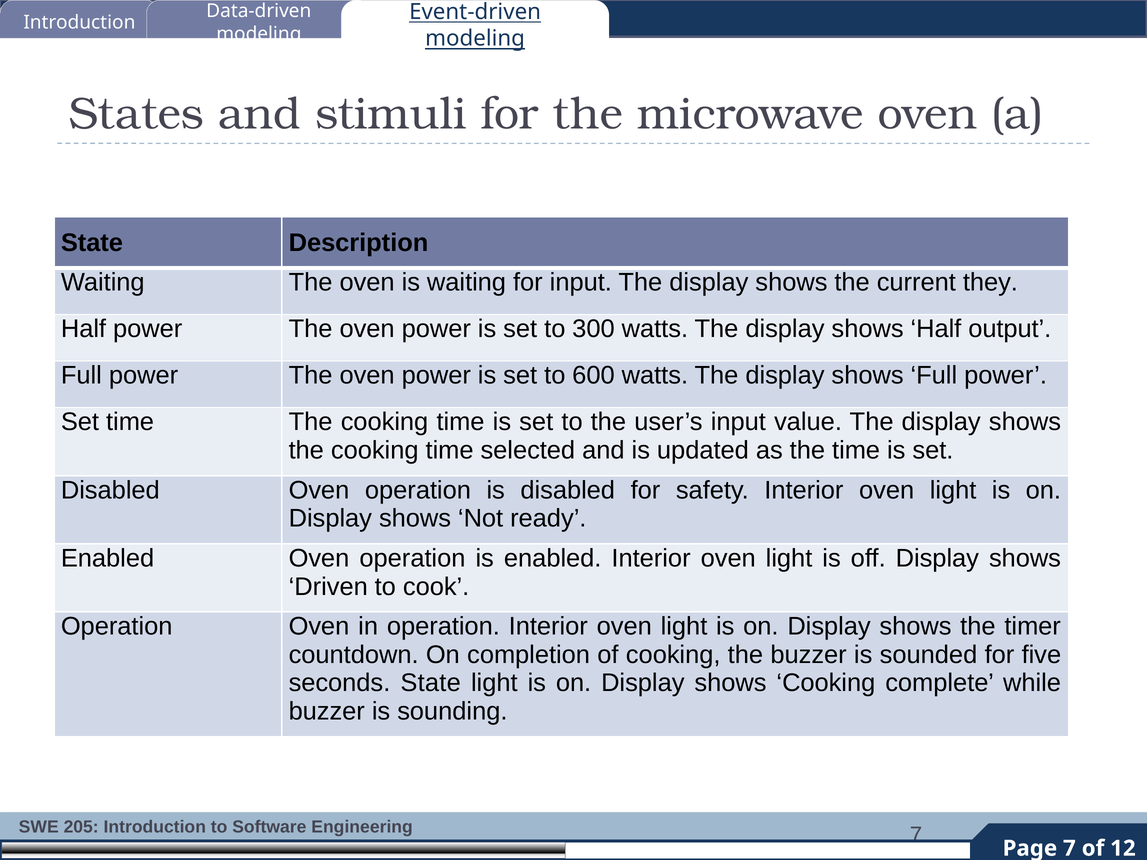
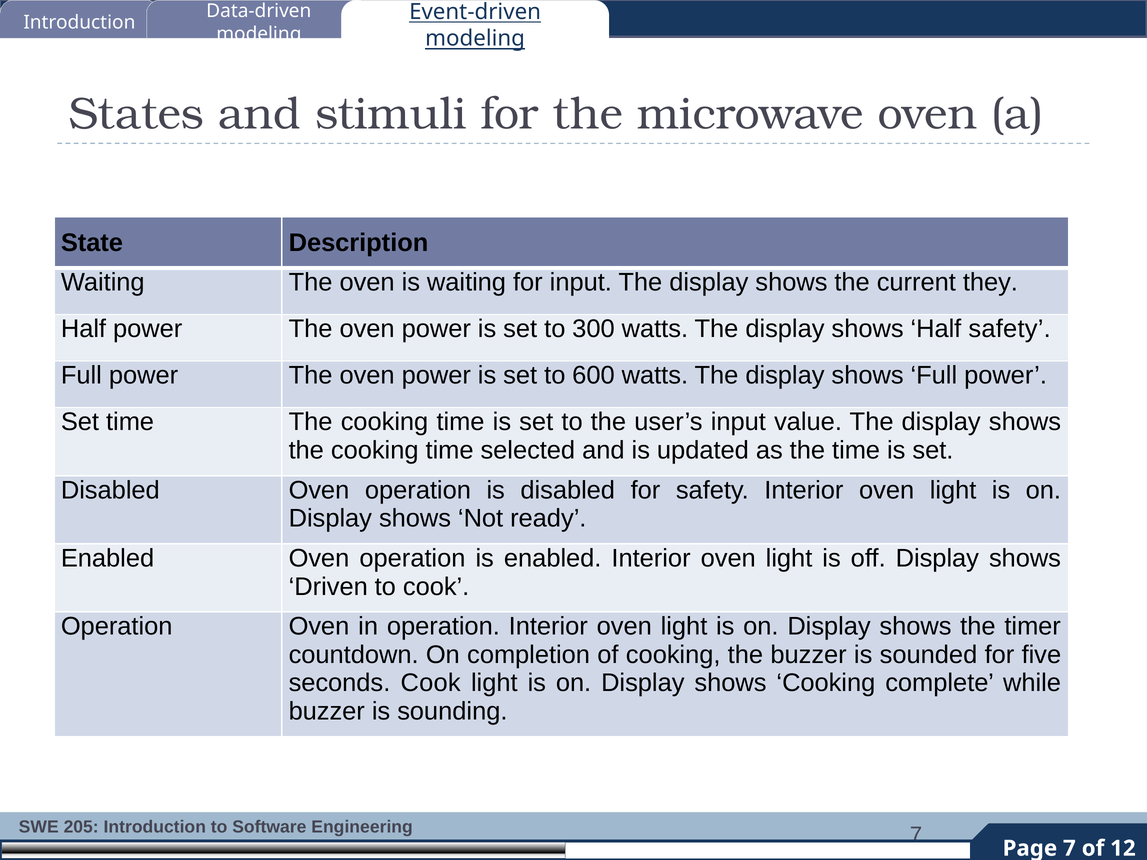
Half output: output -> safety (1010, 329)
seconds State: State -> Cook (431, 683)
